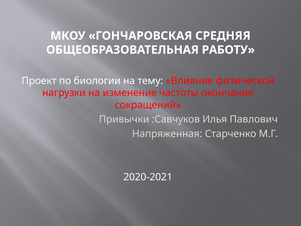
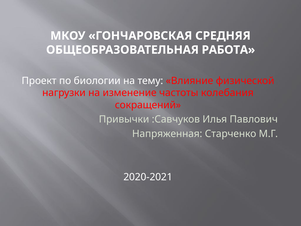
РАБОТУ: РАБОТУ -> РАБОТА (228, 50)
окончания: окончания -> колебания (227, 93)
